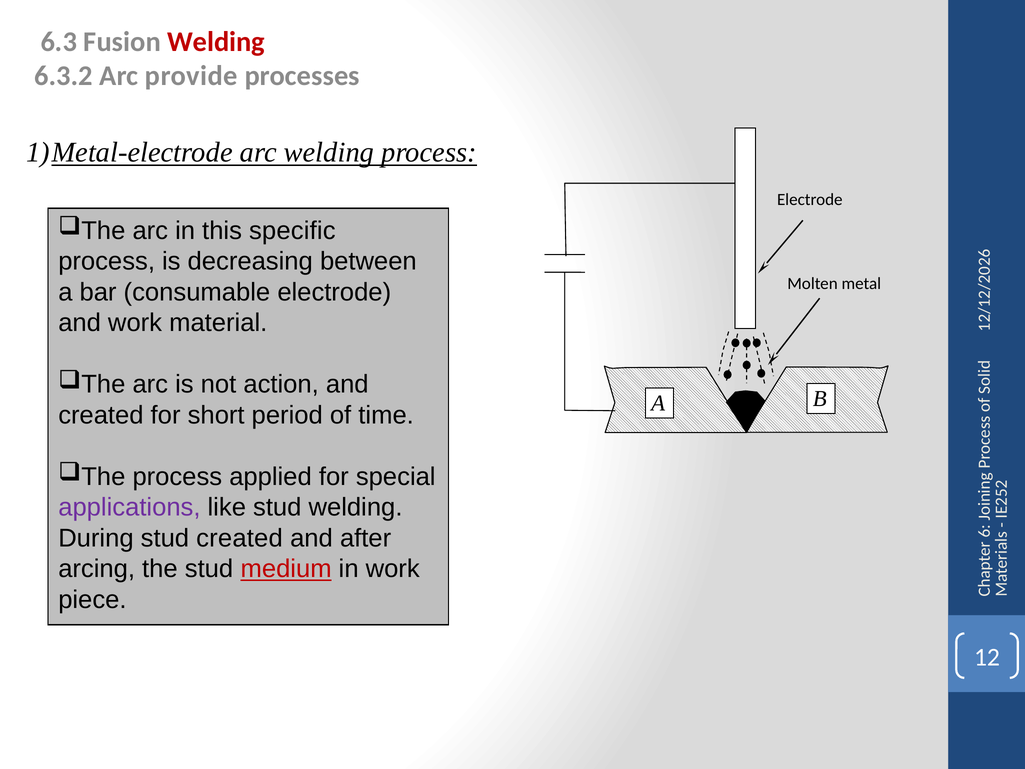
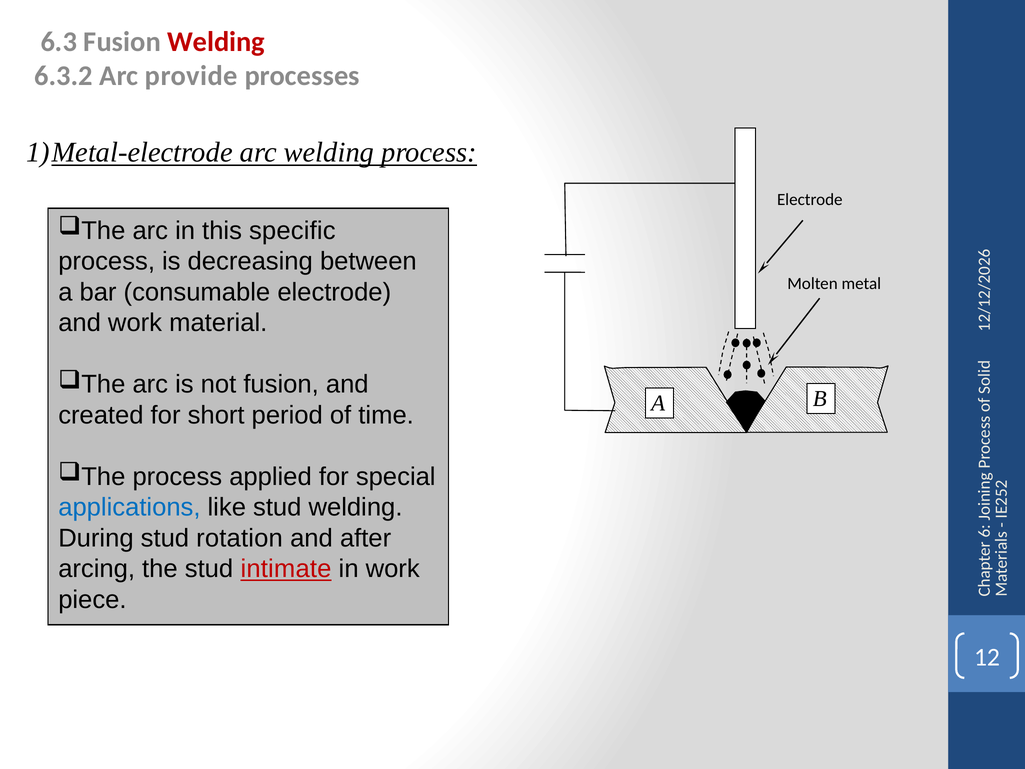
not action: action -> fusion (281, 384)
applications colour: purple -> blue (129, 507)
stud created: created -> rotation (240, 538)
medium: medium -> intimate (286, 569)
